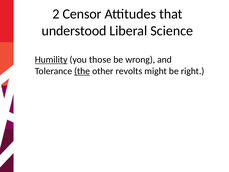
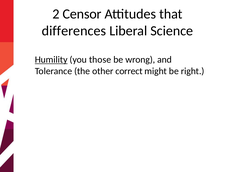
understood: understood -> differences (74, 31)
the underline: present -> none (82, 71)
revolts: revolts -> correct (129, 71)
